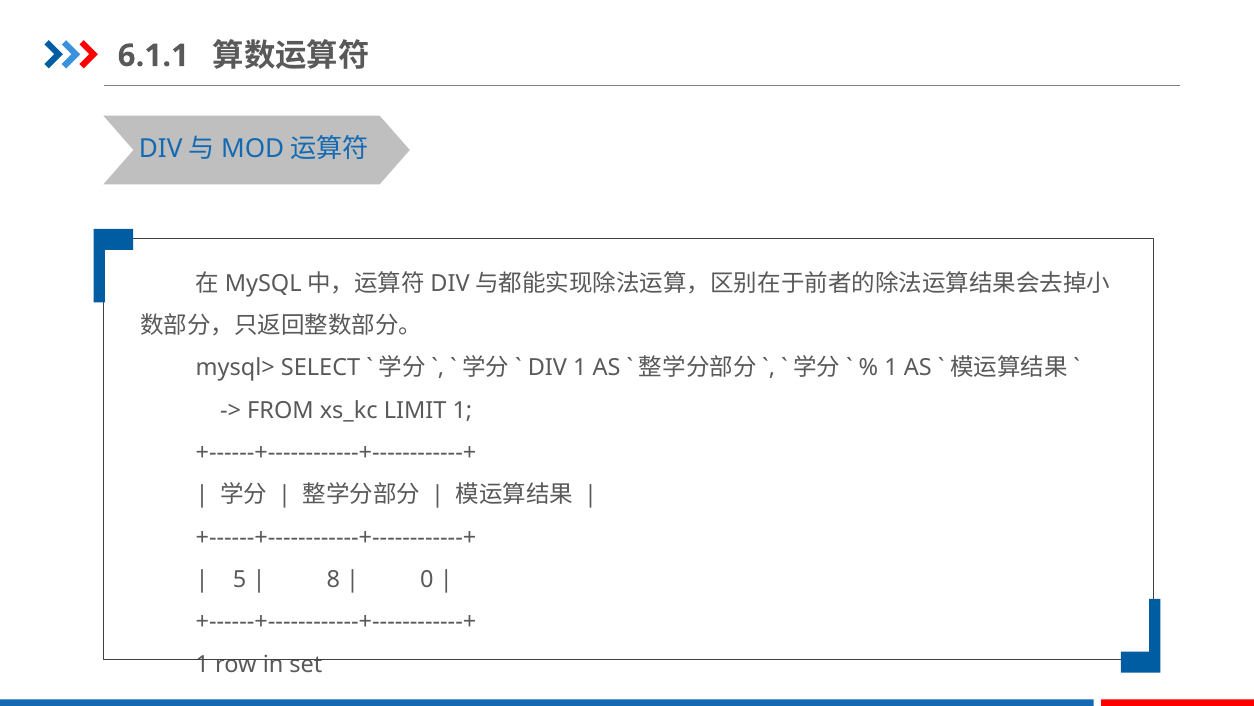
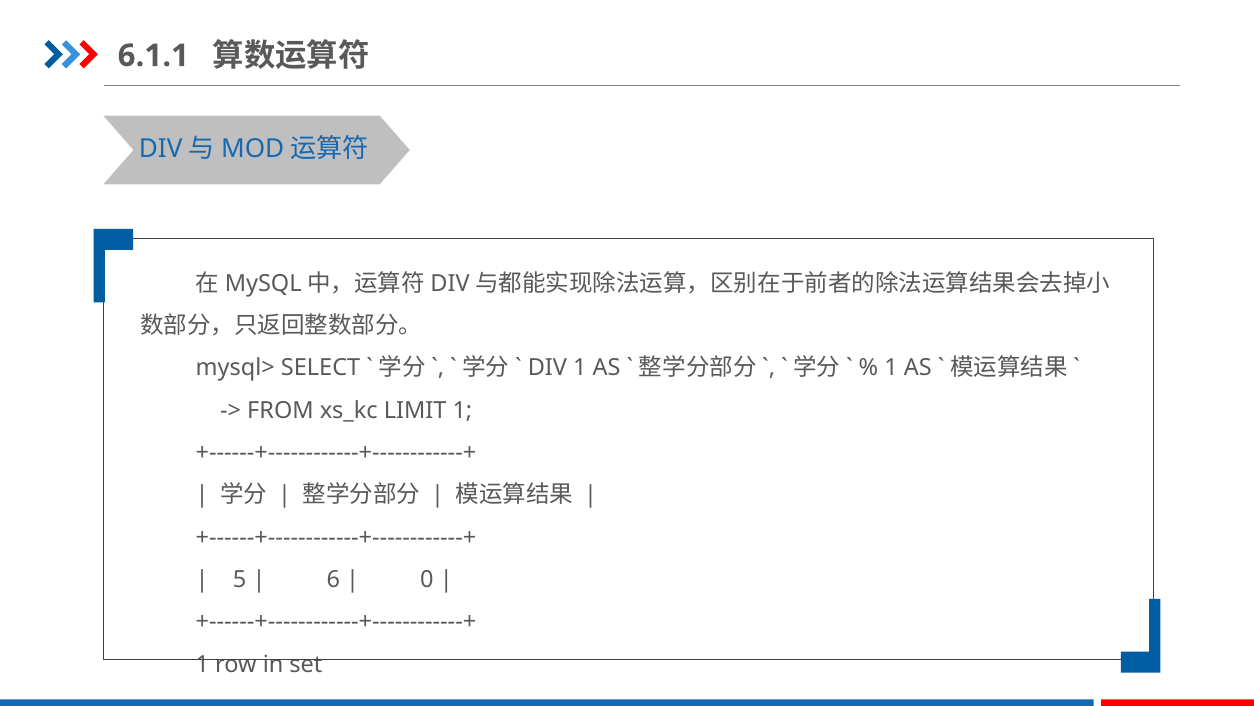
8: 8 -> 6 (333, 579)
